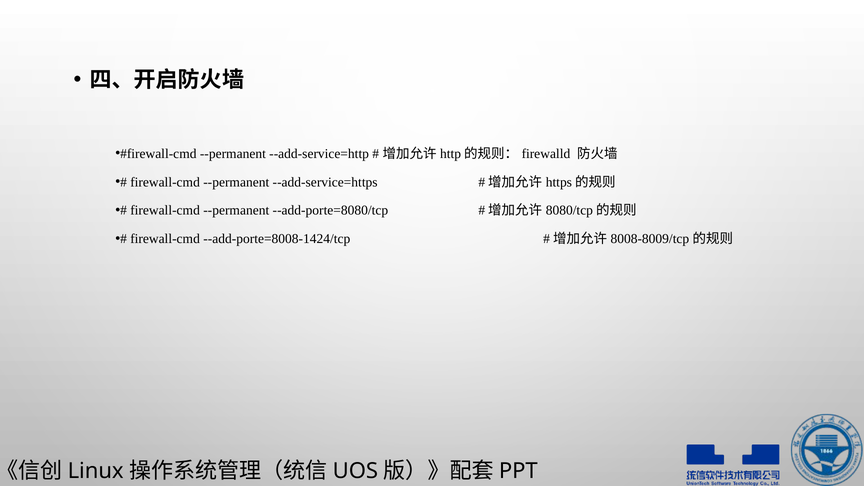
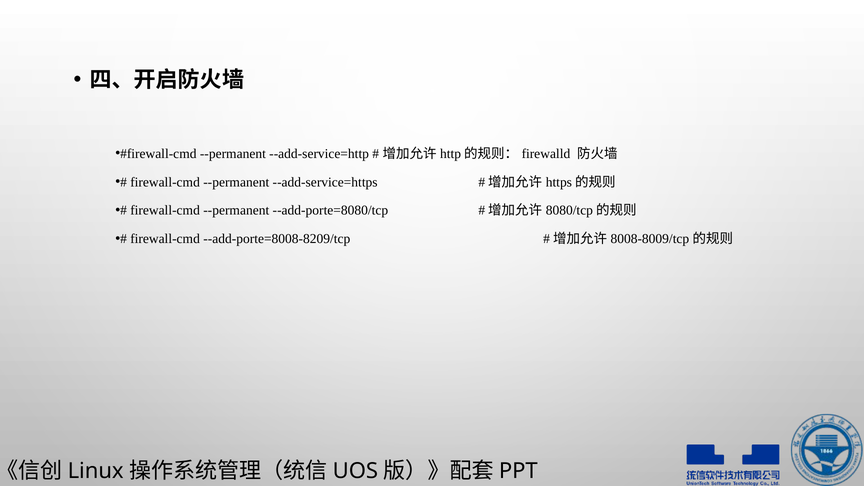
--add-porte=8008-1424/tcp: --add-porte=8008-1424/tcp -> --add-porte=8008-8209/tcp (277, 239)
